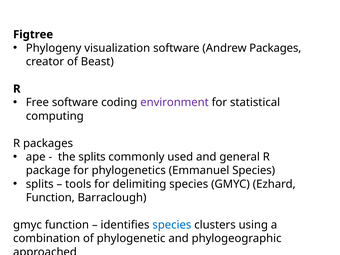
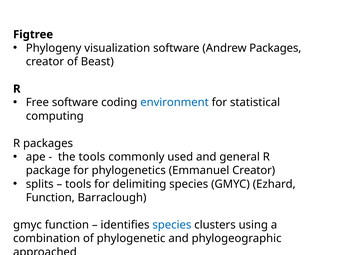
environment colour: purple -> blue (175, 102)
the splits: splits -> tools (92, 157)
Emmanuel Species: Species -> Creator (254, 170)
